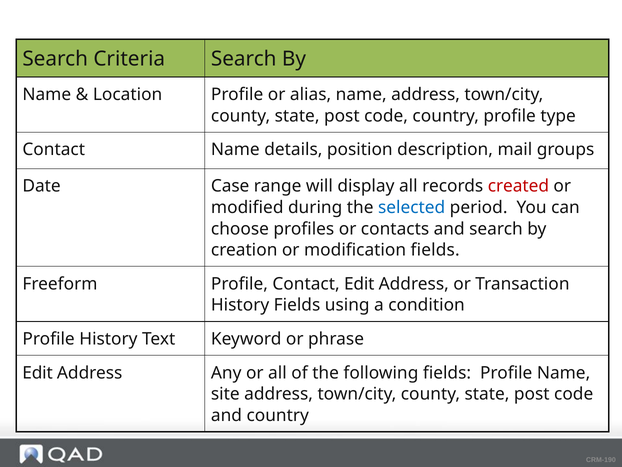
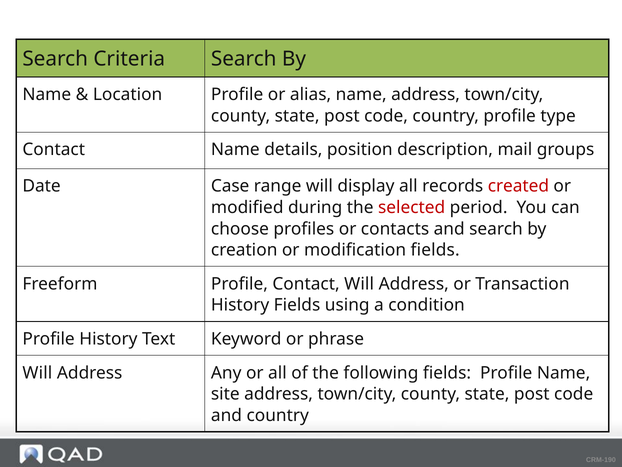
selected colour: blue -> red (412, 207)
Contact Edit: Edit -> Will (359, 284)
Edit: Edit -> Will (37, 372)
